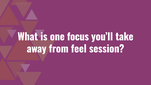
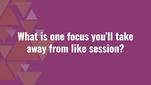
feel: feel -> like (79, 49)
